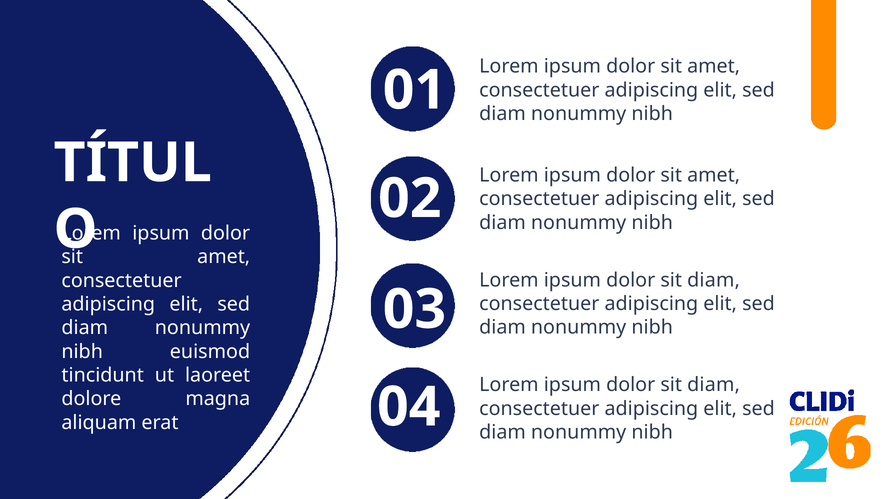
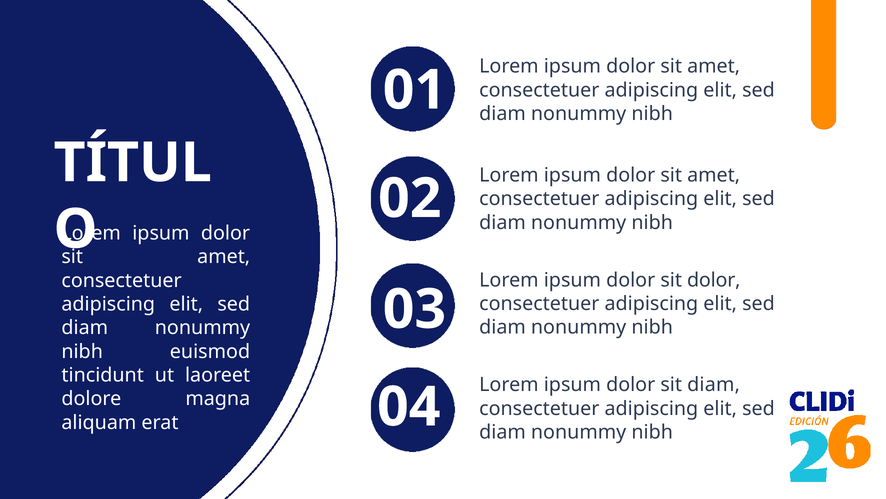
diam: diam -> dolor (714, 280)
